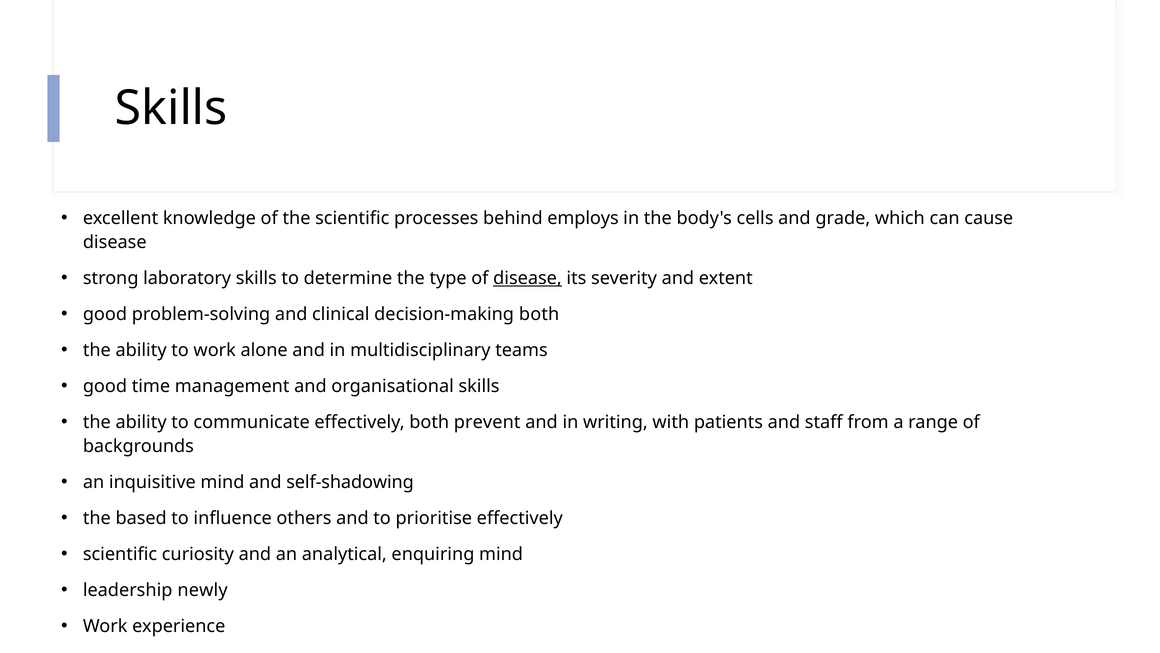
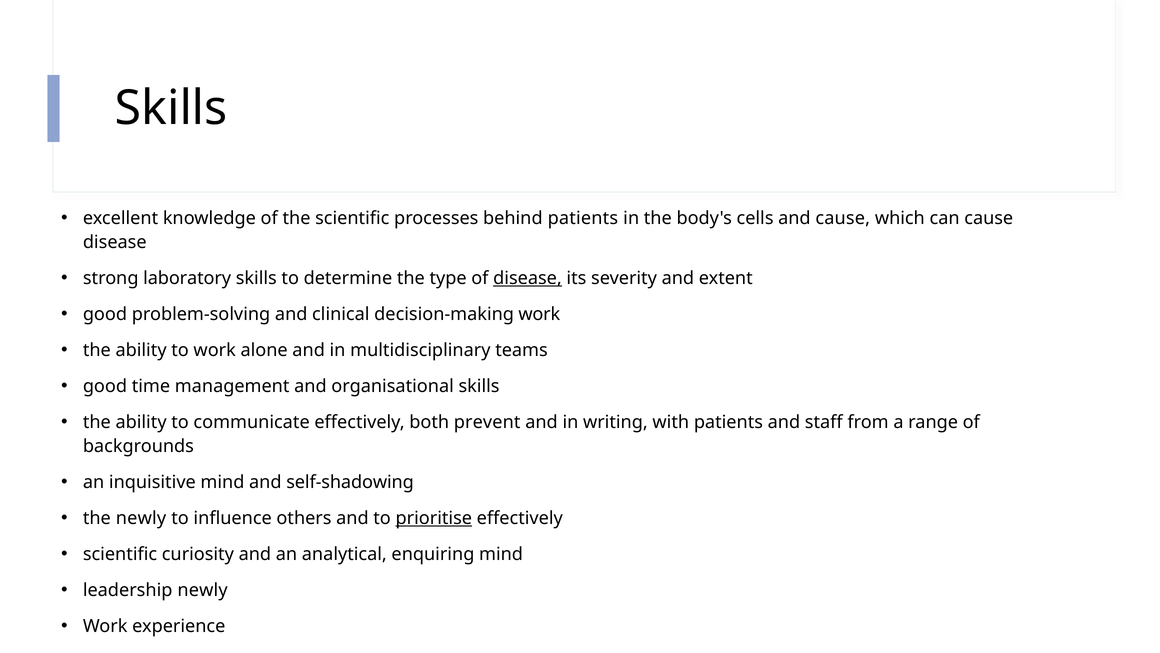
behind employs: employs -> patients (583, 218)
and grade: grade -> cause (843, 218)
decision-making both: both -> work (539, 314)
the based: based -> newly (141, 518)
prioritise underline: none -> present (434, 518)
